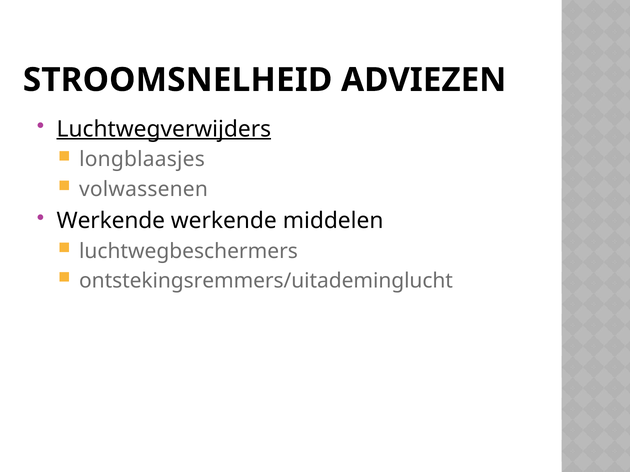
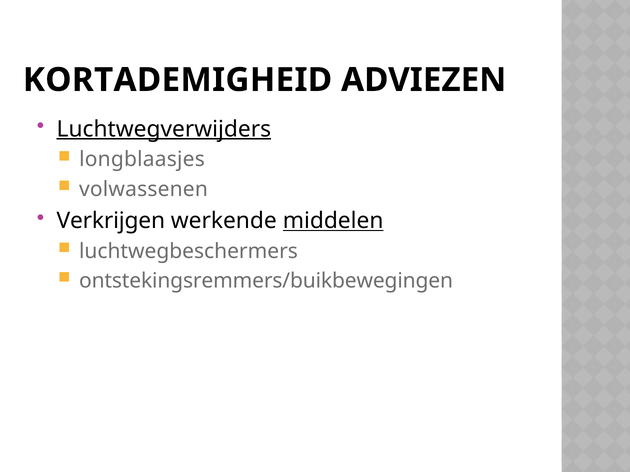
STROOMSNELHEID: STROOMSNELHEID -> KORTADEMIGHEID (177, 80)
Werkende: Werkende -> Verkrijgen (111, 221)
middelen underline: none -> present (333, 221)
ontstekingsremmers/uitademinglucht: ontstekingsremmers/uitademinglucht -> ontstekingsremmers/buikbewegingen (266, 281)
